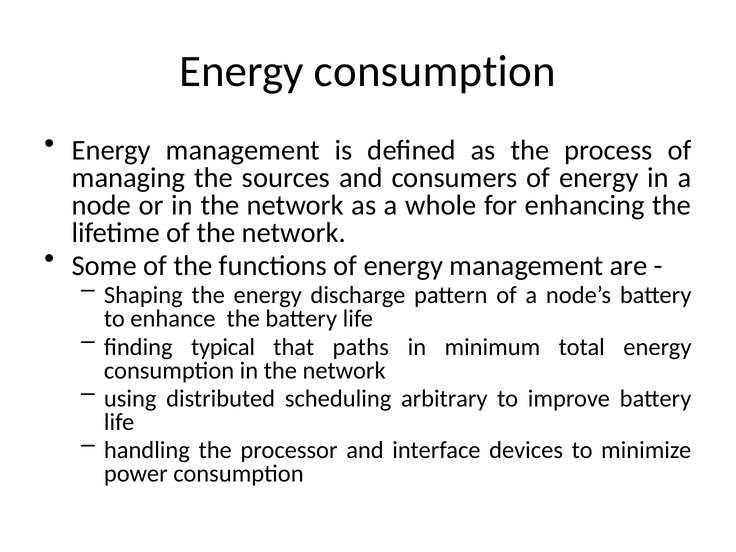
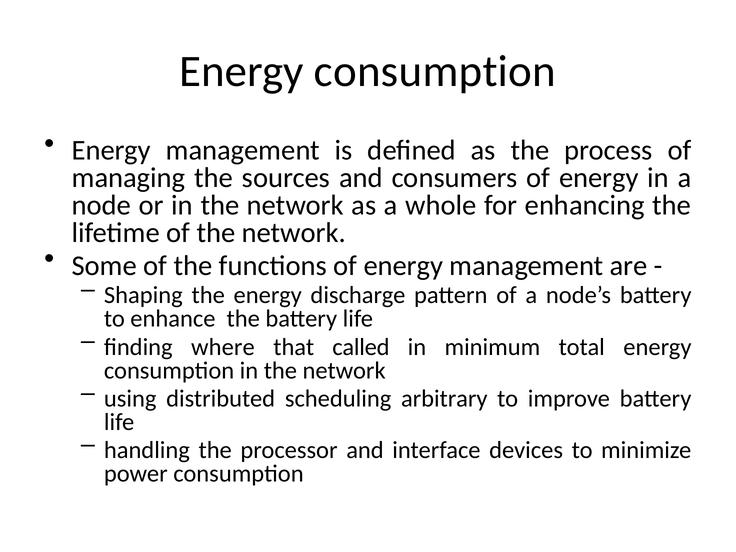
typical: typical -> where (223, 347)
paths: paths -> called (361, 347)
